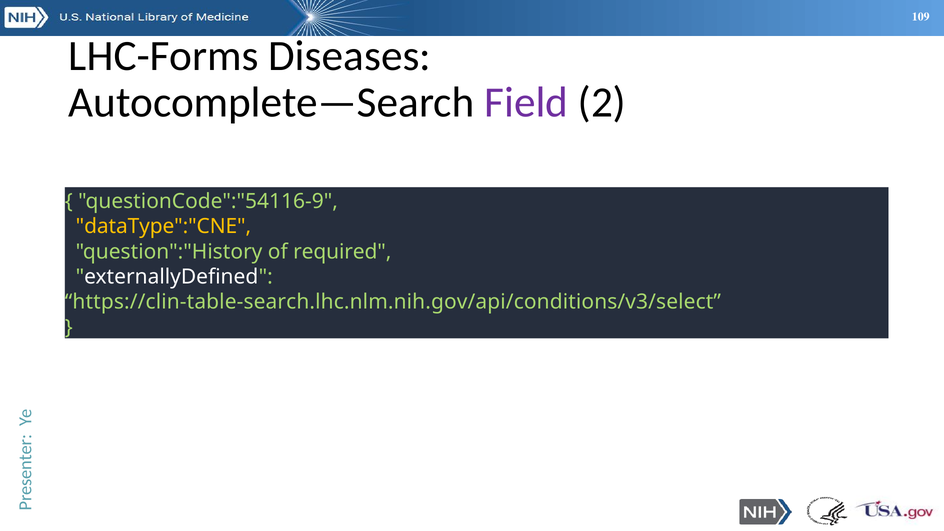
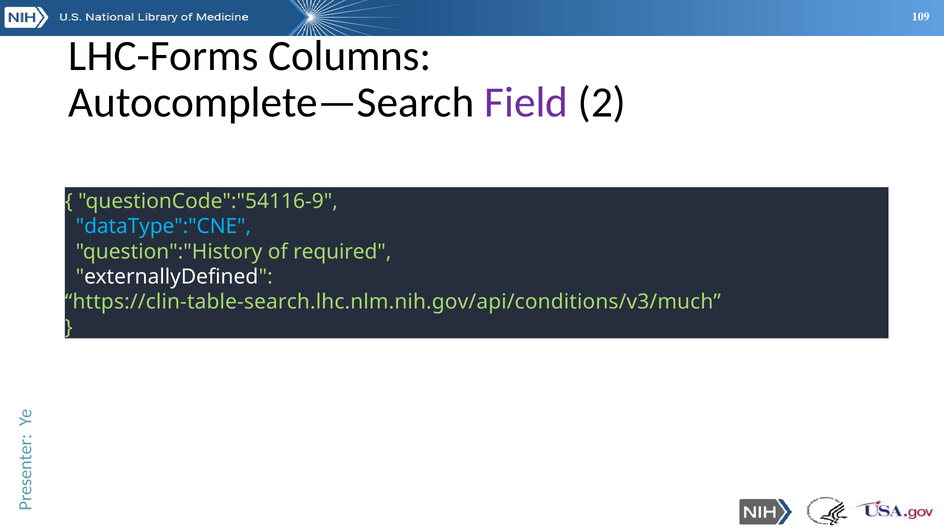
Diseases: Diseases -> Columns (350, 56)
dataType":"CNE colour: yellow -> light blue (163, 226)
https://clin-table-search.lhc.nlm.nih.gov/api/conditions/v3/select: https://clin-table-search.lhc.nlm.nih.gov/api/conditions/v3/select -> https://clin-table-search.lhc.nlm.nih.gov/api/conditions/v3/much (393, 302)
